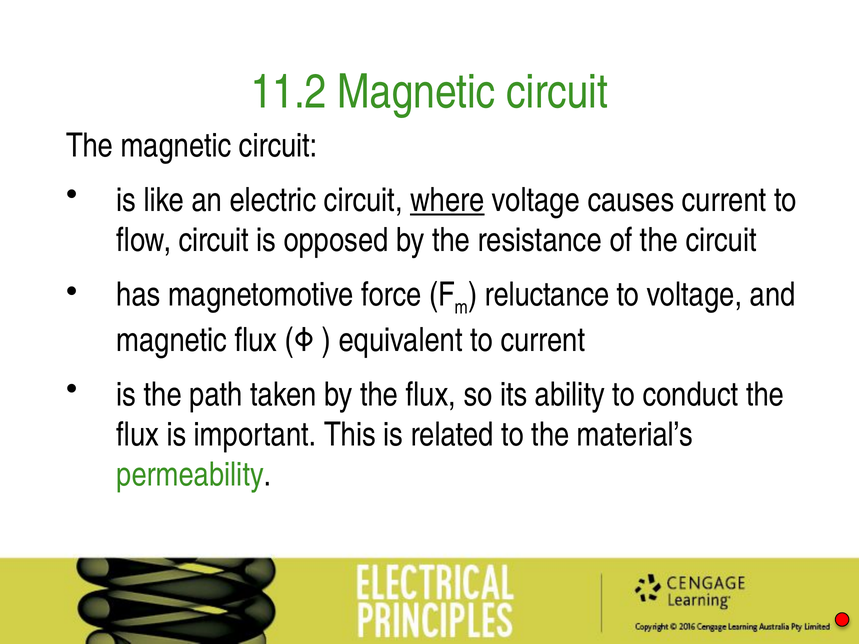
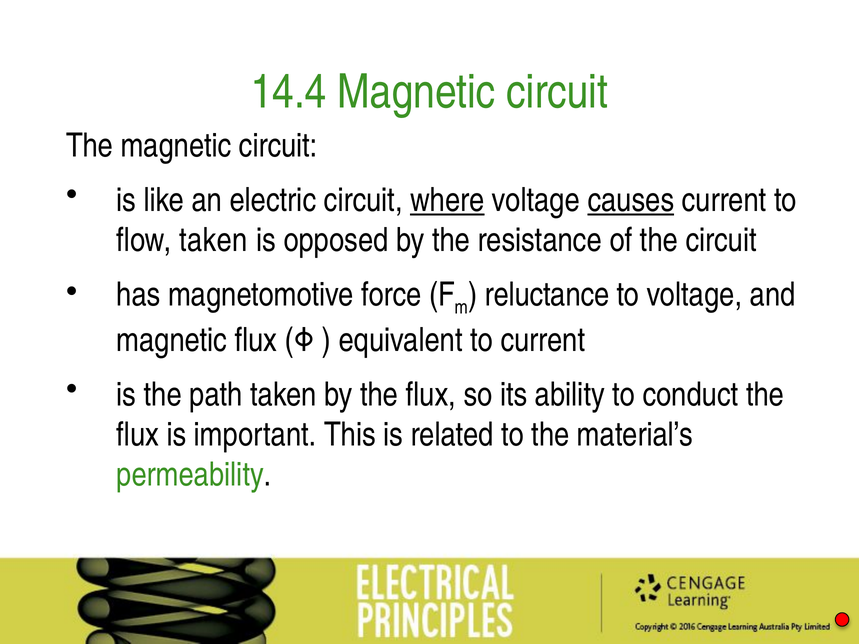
11.2: 11.2 -> 14.4 (289, 92)
causes underline: none -> present (631, 200)
flow circuit: circuit -> taken (214, 240)
